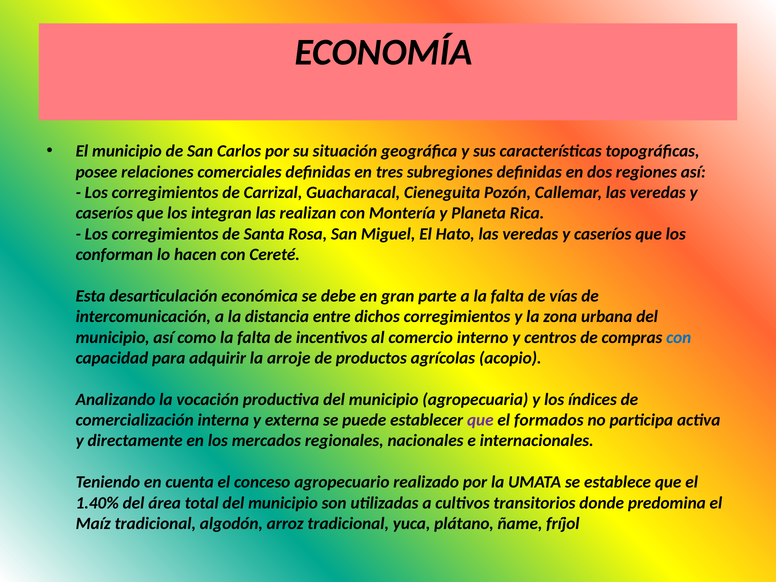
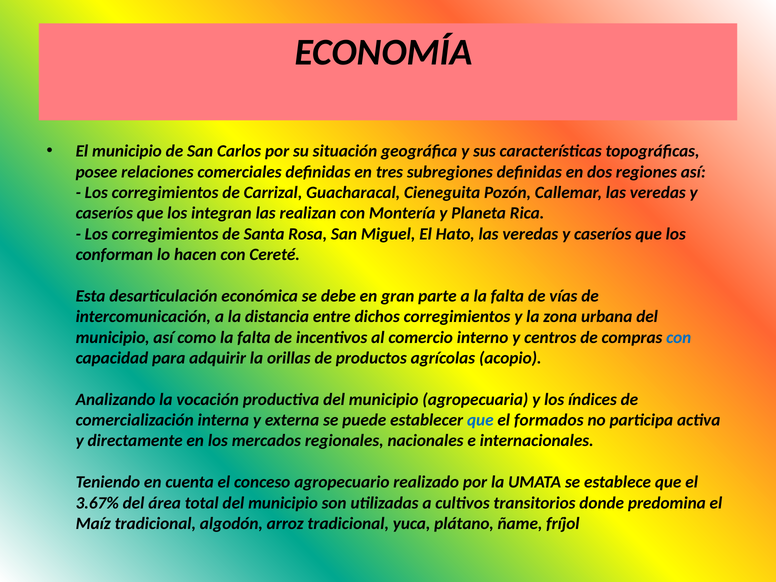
arroje: arroje -> orillas (289, 358)
que colour: purple -> blue (480, 420)
1.40%: 1.40% -> 3.67% (97, 503)
